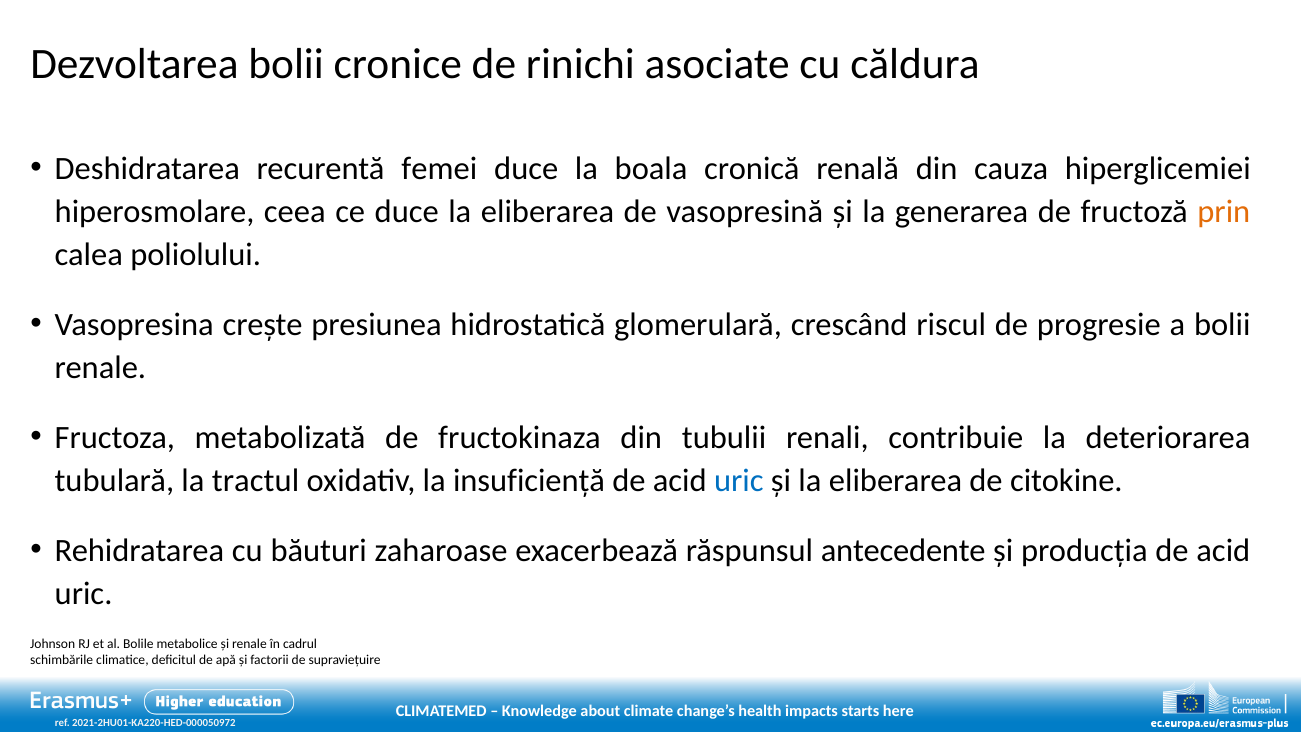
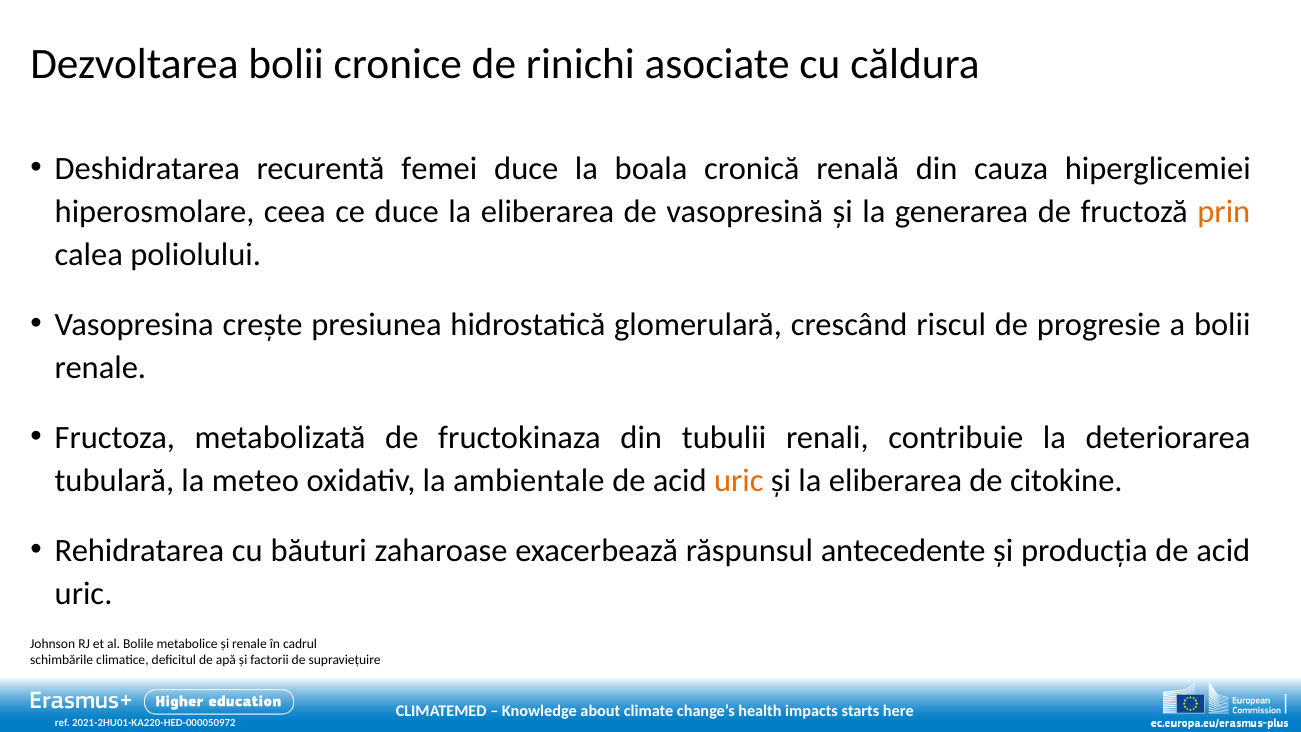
tractul: tractul -> meteo (255, 480)
insuficiență: insuficiență -> ambientale (529, 480)
uric colour: blue -> orange (739, 480)
